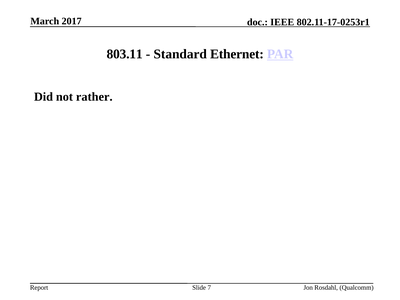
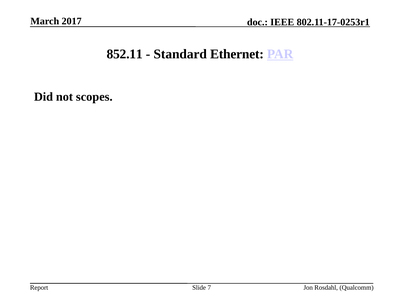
803.11: 803.11 -> 852.11 (125, 54)
rather: rather -> scopes (94, 97)
